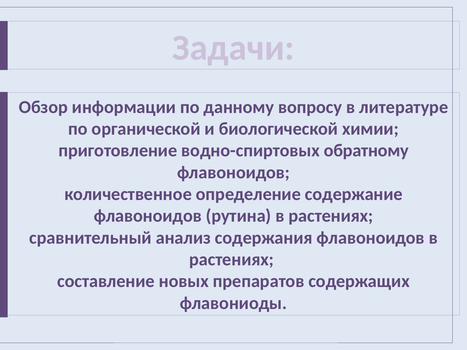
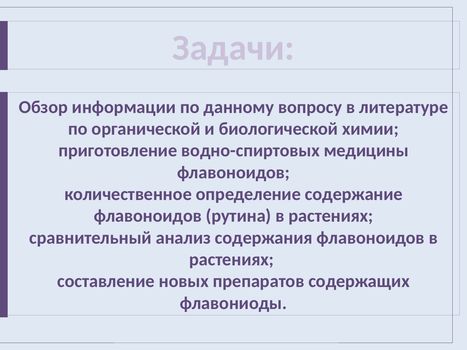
обратному: обратному -> медицины (366, 151)
